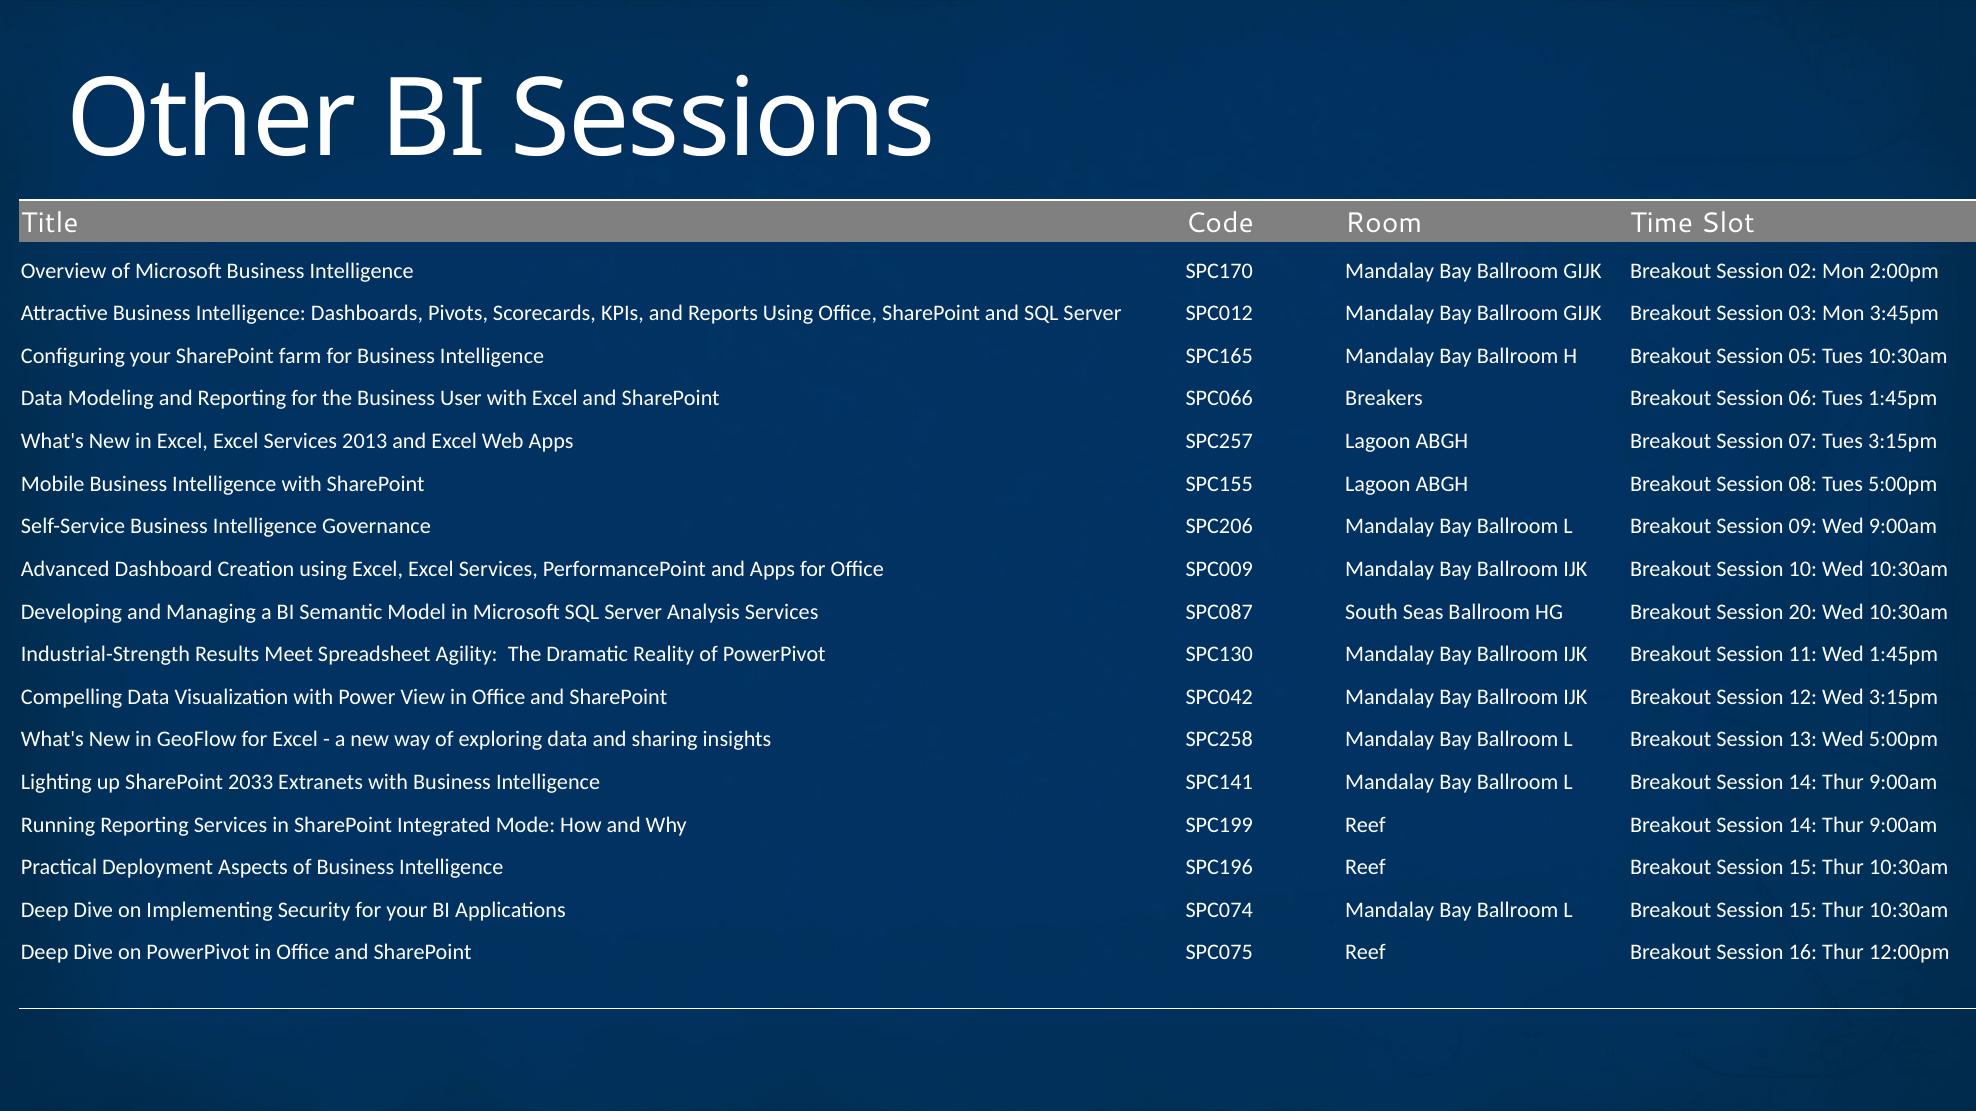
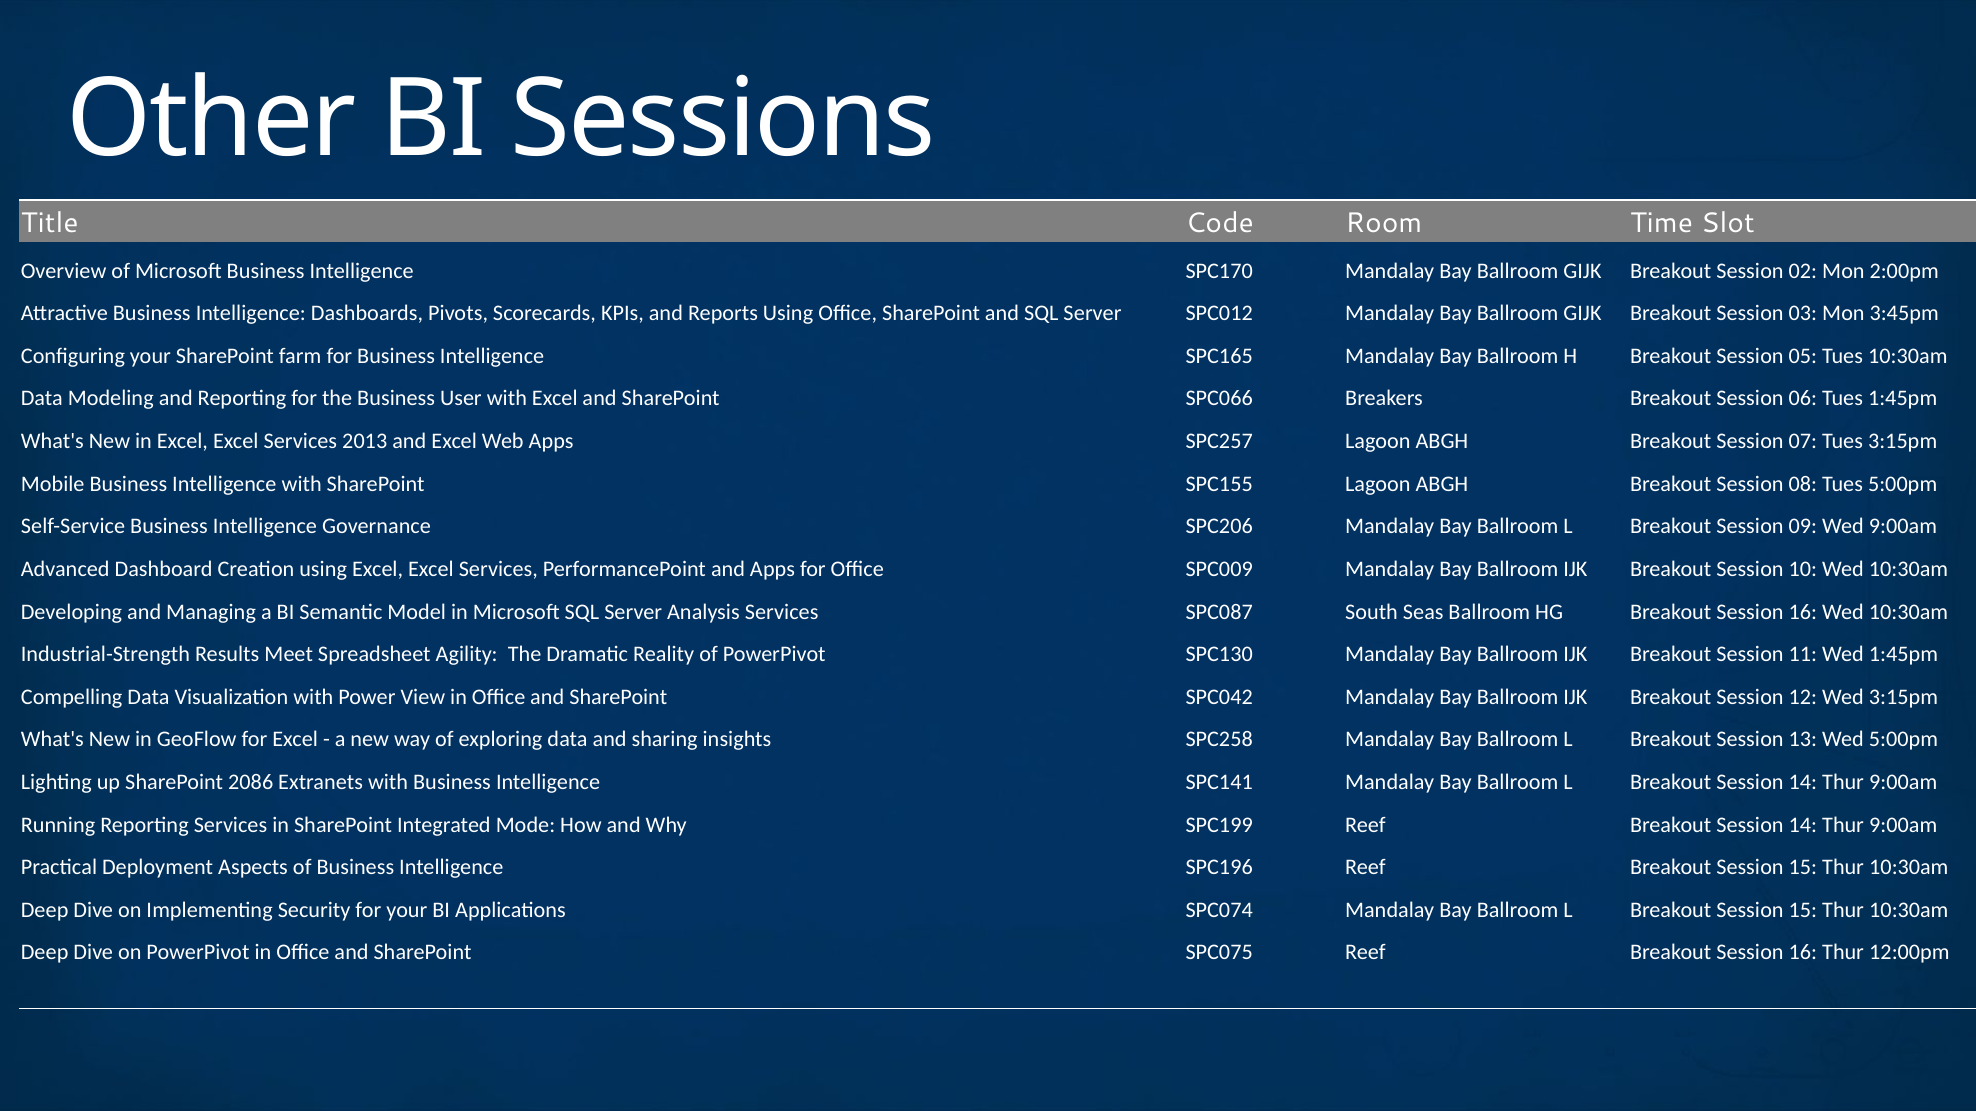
HG Breakout Session 20: 20 -> 16 (1803, 612)
2033: 2033 -> 2086 (251, 782)
